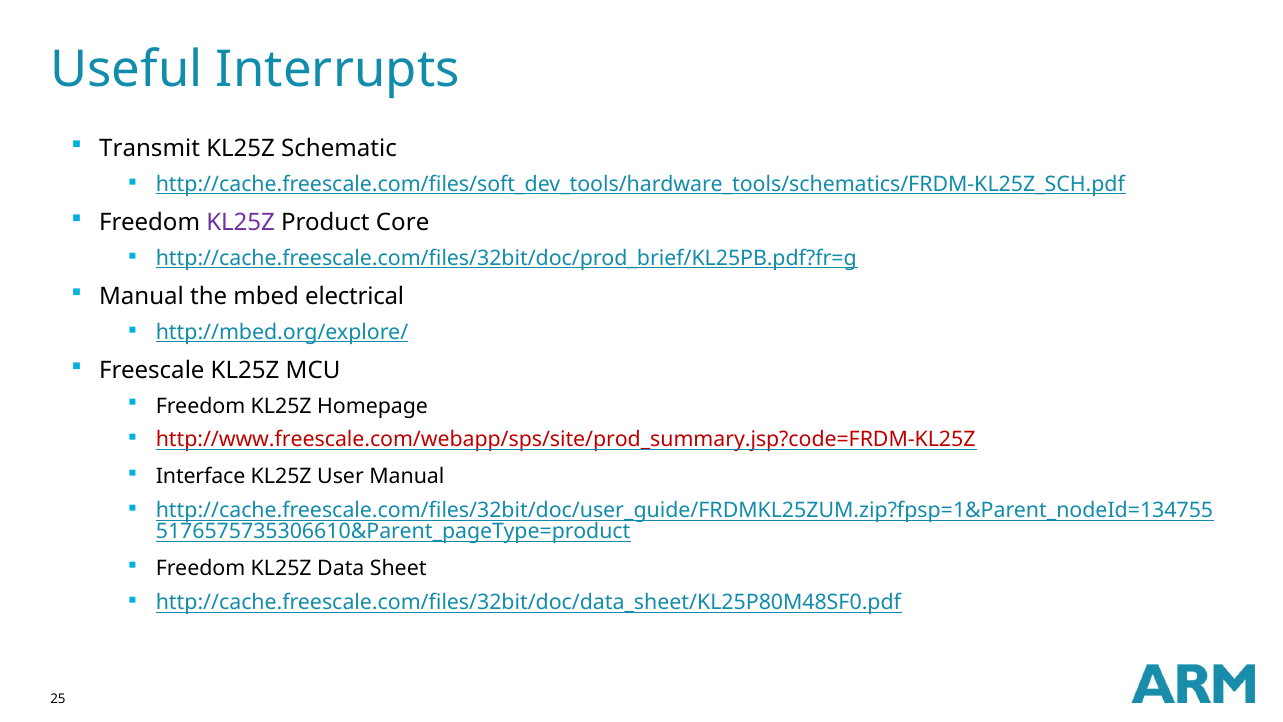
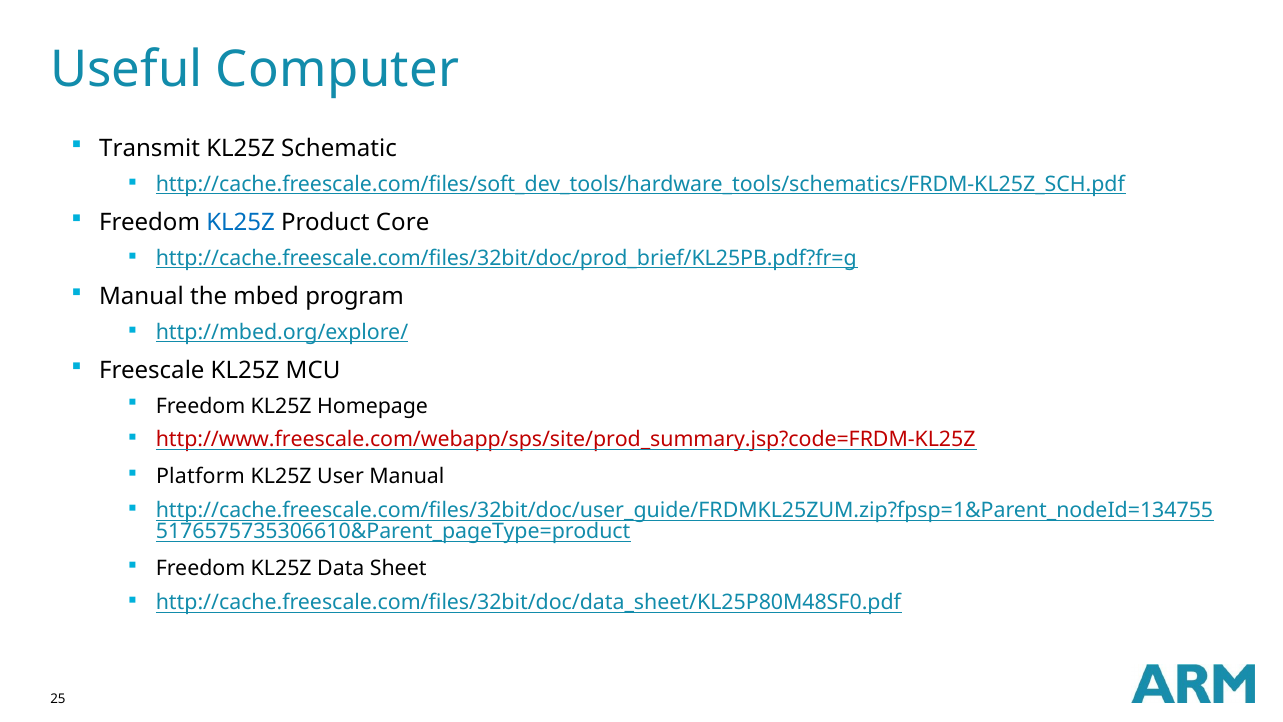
Interrupts: Interrupts -> Computer (338, 69)
KL25Z colour: purple -> blue (241, 223)
electrical: electrical -> program (355, 297)
Interface: Interface -> Platform (200, 477)
